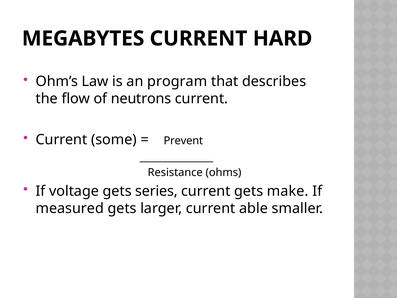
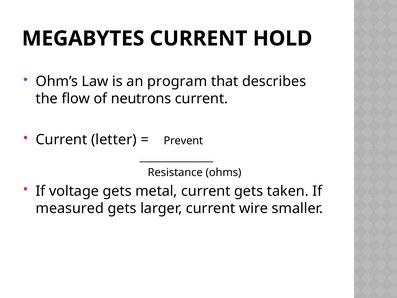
HARD: HARD -> HOLD (283, 39)
some: some -> letter (114, 140)
series: series -> metal (156, 191)
make: make -> taken (288, 191)
able: able -> wire (254, 208)
